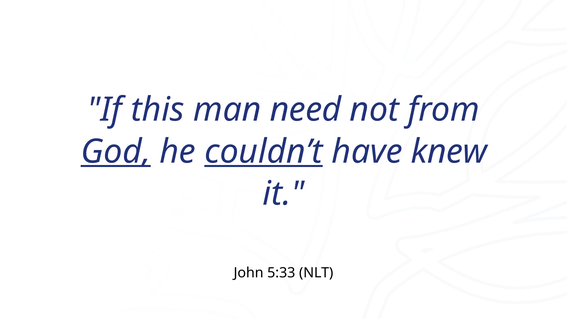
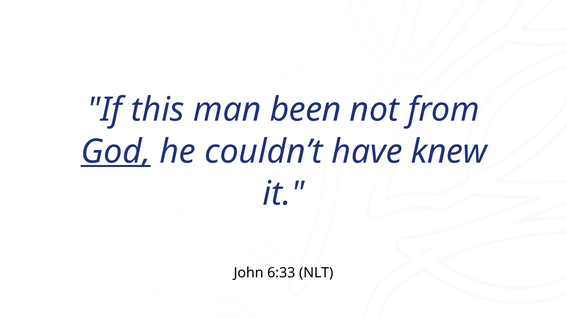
need: need -> been (306, 110)
couldn’t underline: present -> none (264, 152)
5:33: 5:33 -> 6:33 (281, 273)
